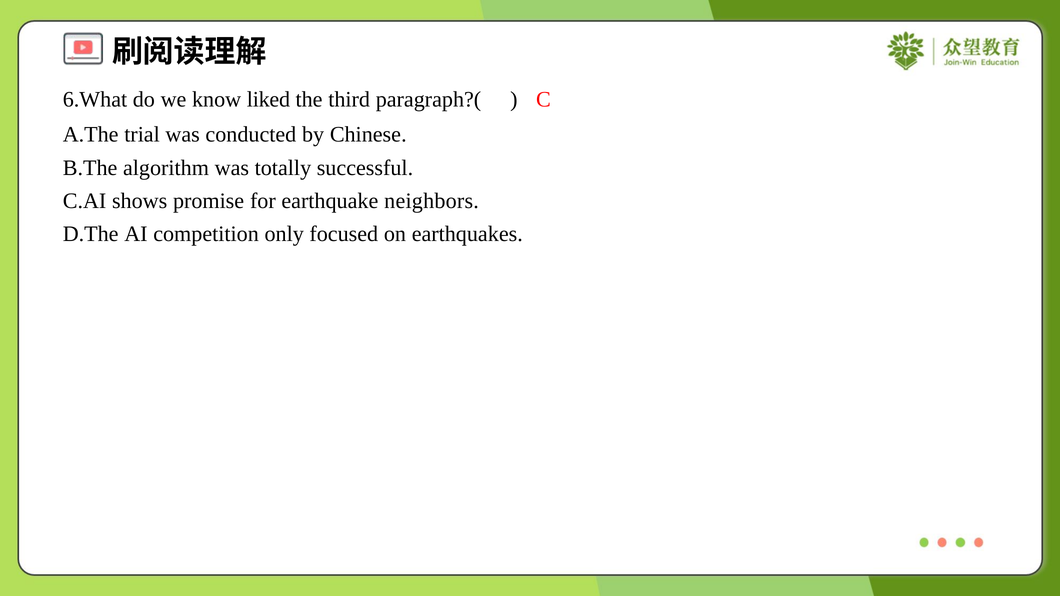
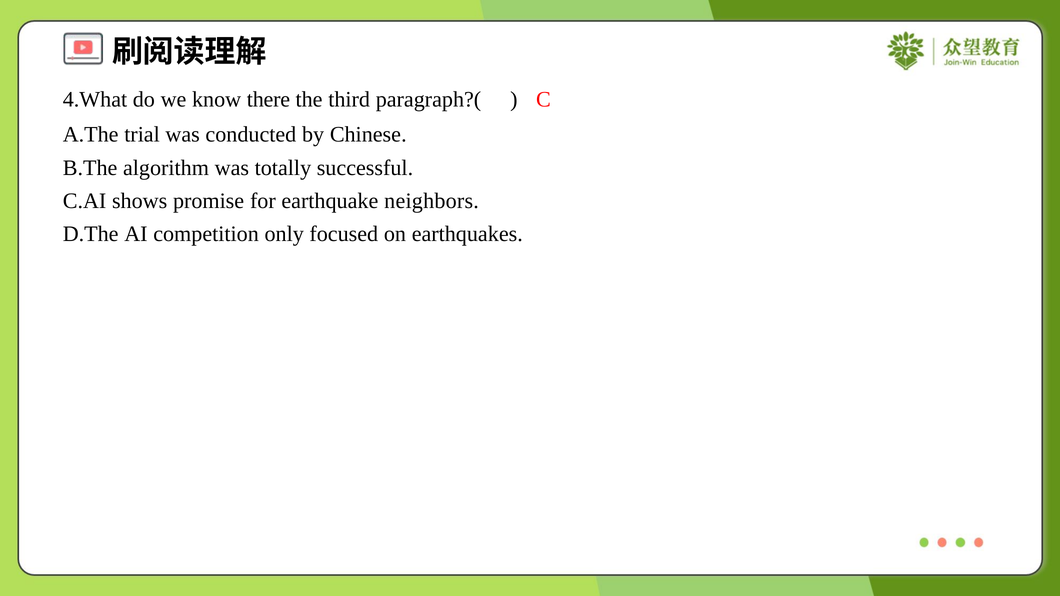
6.What: 6.What -> 4.What (95, 99)
liked: liked -> there (268, 99)
